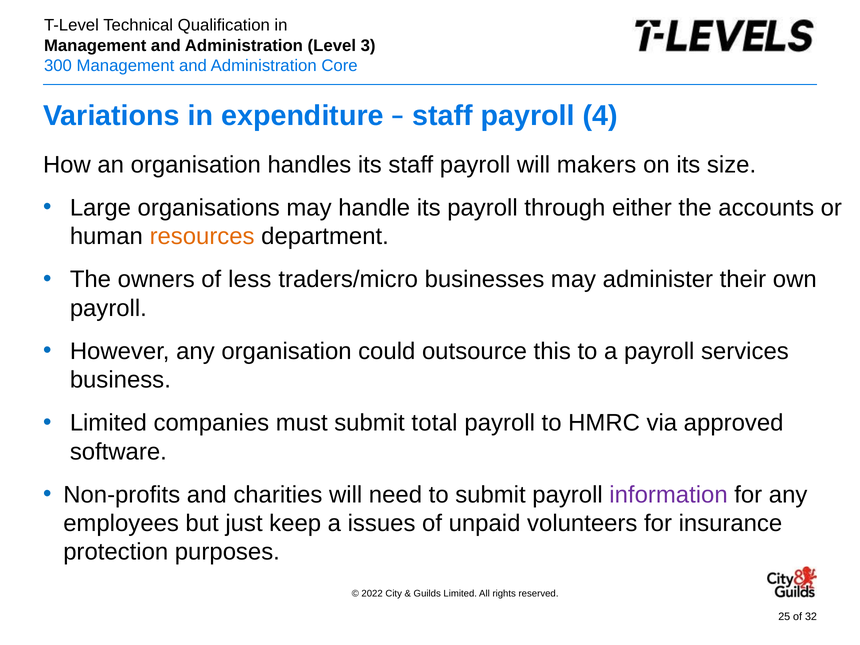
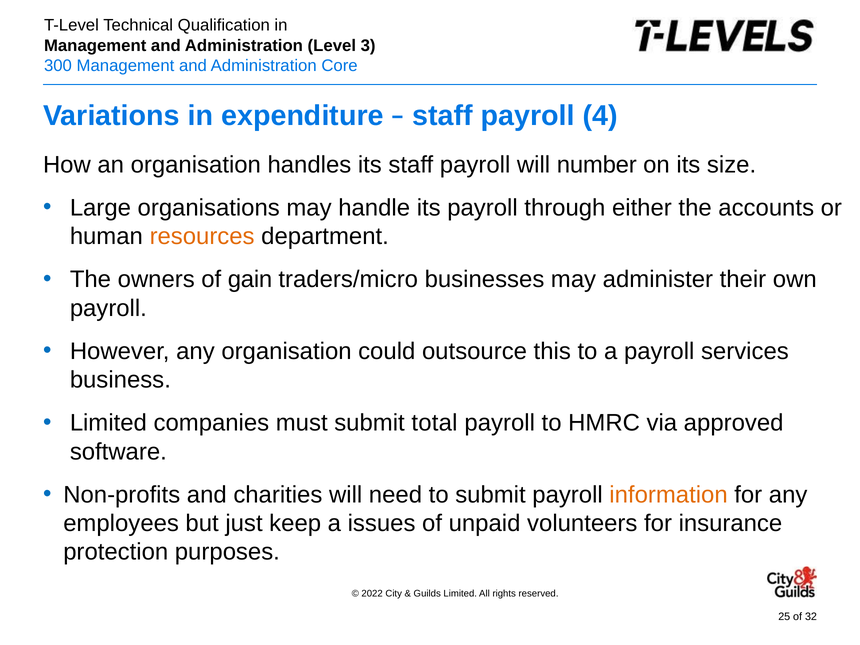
makers: makers -> number (597, 165)
less: less -> gain (250, 280)
information colour: purple -> orange (669, 495)
